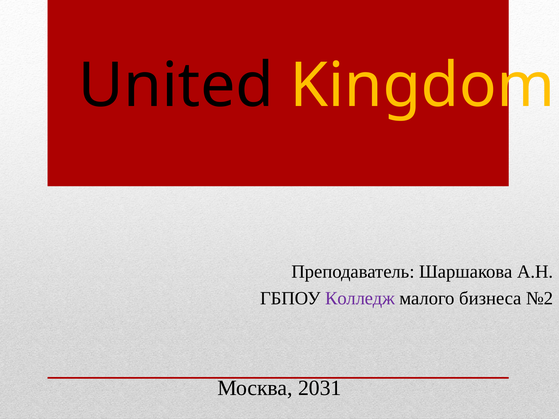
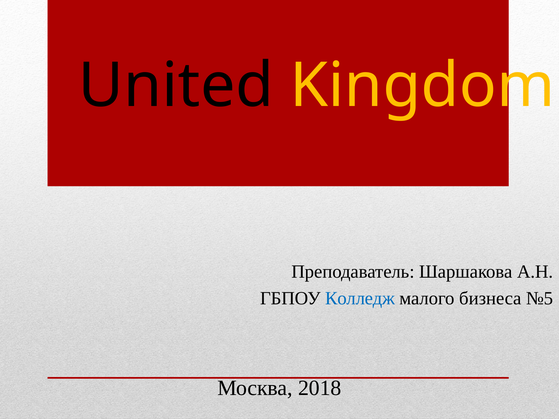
Колледж colour: purple -> blue (360, 299)
№2: №2 -> №5 (540, 299)
2031: 2031 -> 2018 (320, 388)
